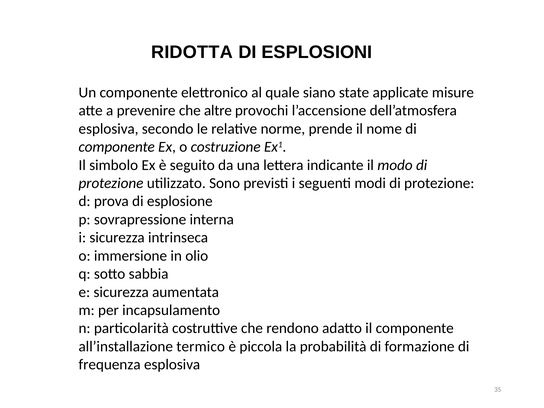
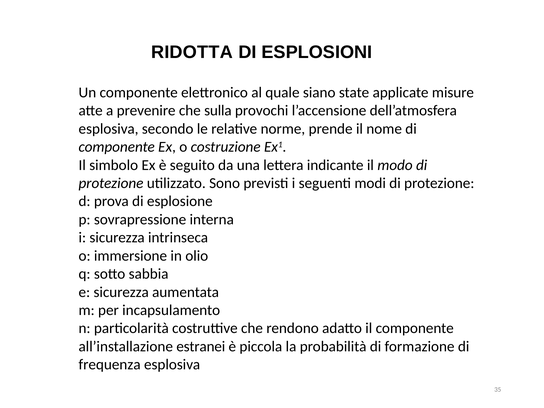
altre: altre -> sulla (218, 111)
termico: termico -> estranei (201, 346)
